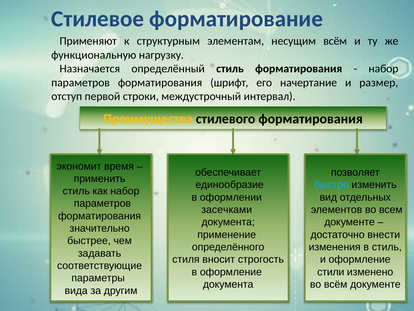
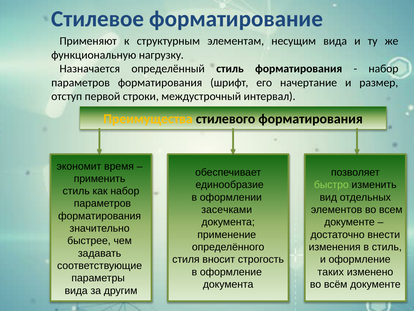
несущим всём: всём -> вида (335, 41)
быстро colour: light blue -> light green (331, 185)
стили: стили -> таких (331, 272)
